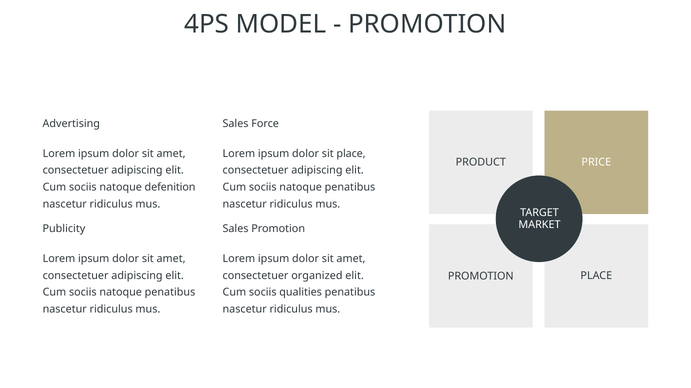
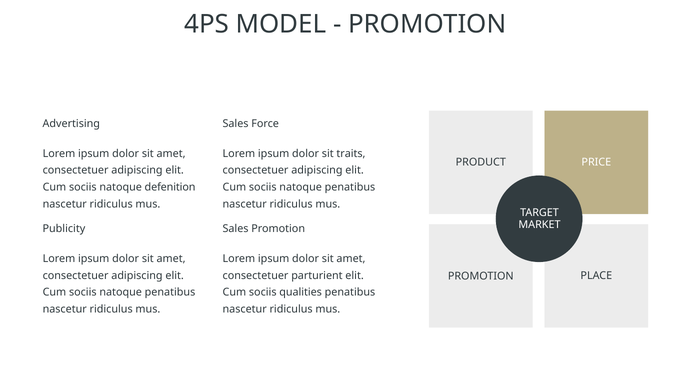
sit place: place -> traits (351, 154)
organized: organized -> parturient (317, 276)
